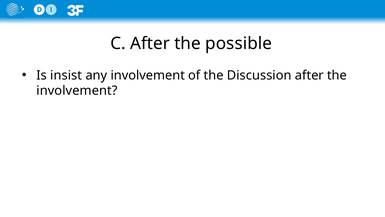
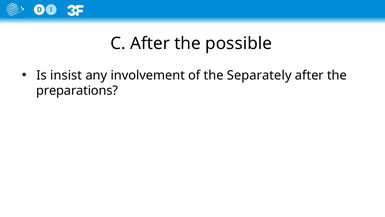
Discussion: Discussion -> Separately (259, 75)
involvement: involvement -> preparations (77, 91)
